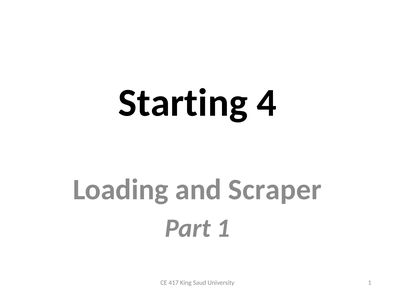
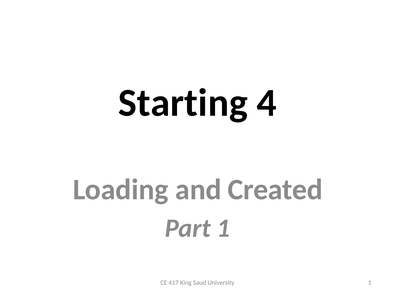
Scraper: Scraper -> Created (275, 190)
